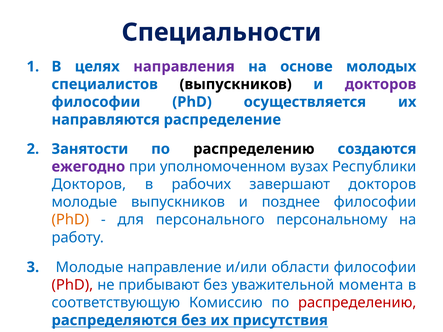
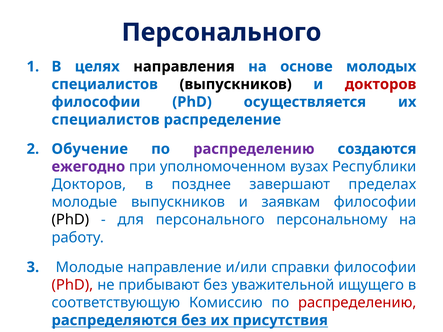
Специальности: Специальности -> Персонального (221, 32)
направления colour: purple -> black (184, 67)
докторов colour: purple -> red (381, 84)
направляются: направляются -> специалистов (106, 120)
Занятости: Занятости -> Обучение (90, 149)
распределению colour: black -> purple (254, 149)
рабочих: рабочих -> позднее (201, 184)
завершают докторов: докторов -> пределах (382, 184)
позднее: позднее -> заявкам (291, 202)
PhD colour: orange -> black (70, 220)
области: области -> справки (300, 267)
момента: момента -> ищущего (371, 285)
